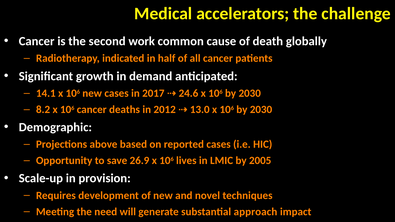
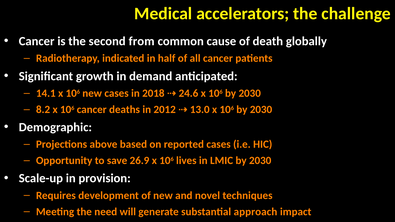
work: work -> from (142, 41)
2017: 2017 -> 2018 (153, 93)
LMIC by 2005: 2005 -> 2030 (260, 161)
